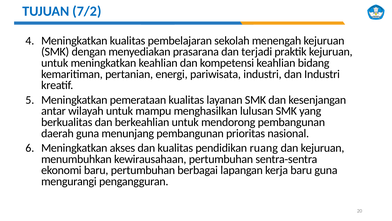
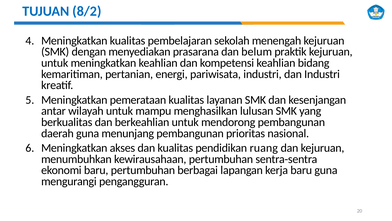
7/2: 7/2 -> 8/2 (87, 11)
terjadi: terjadi -> belum (257, 52)
